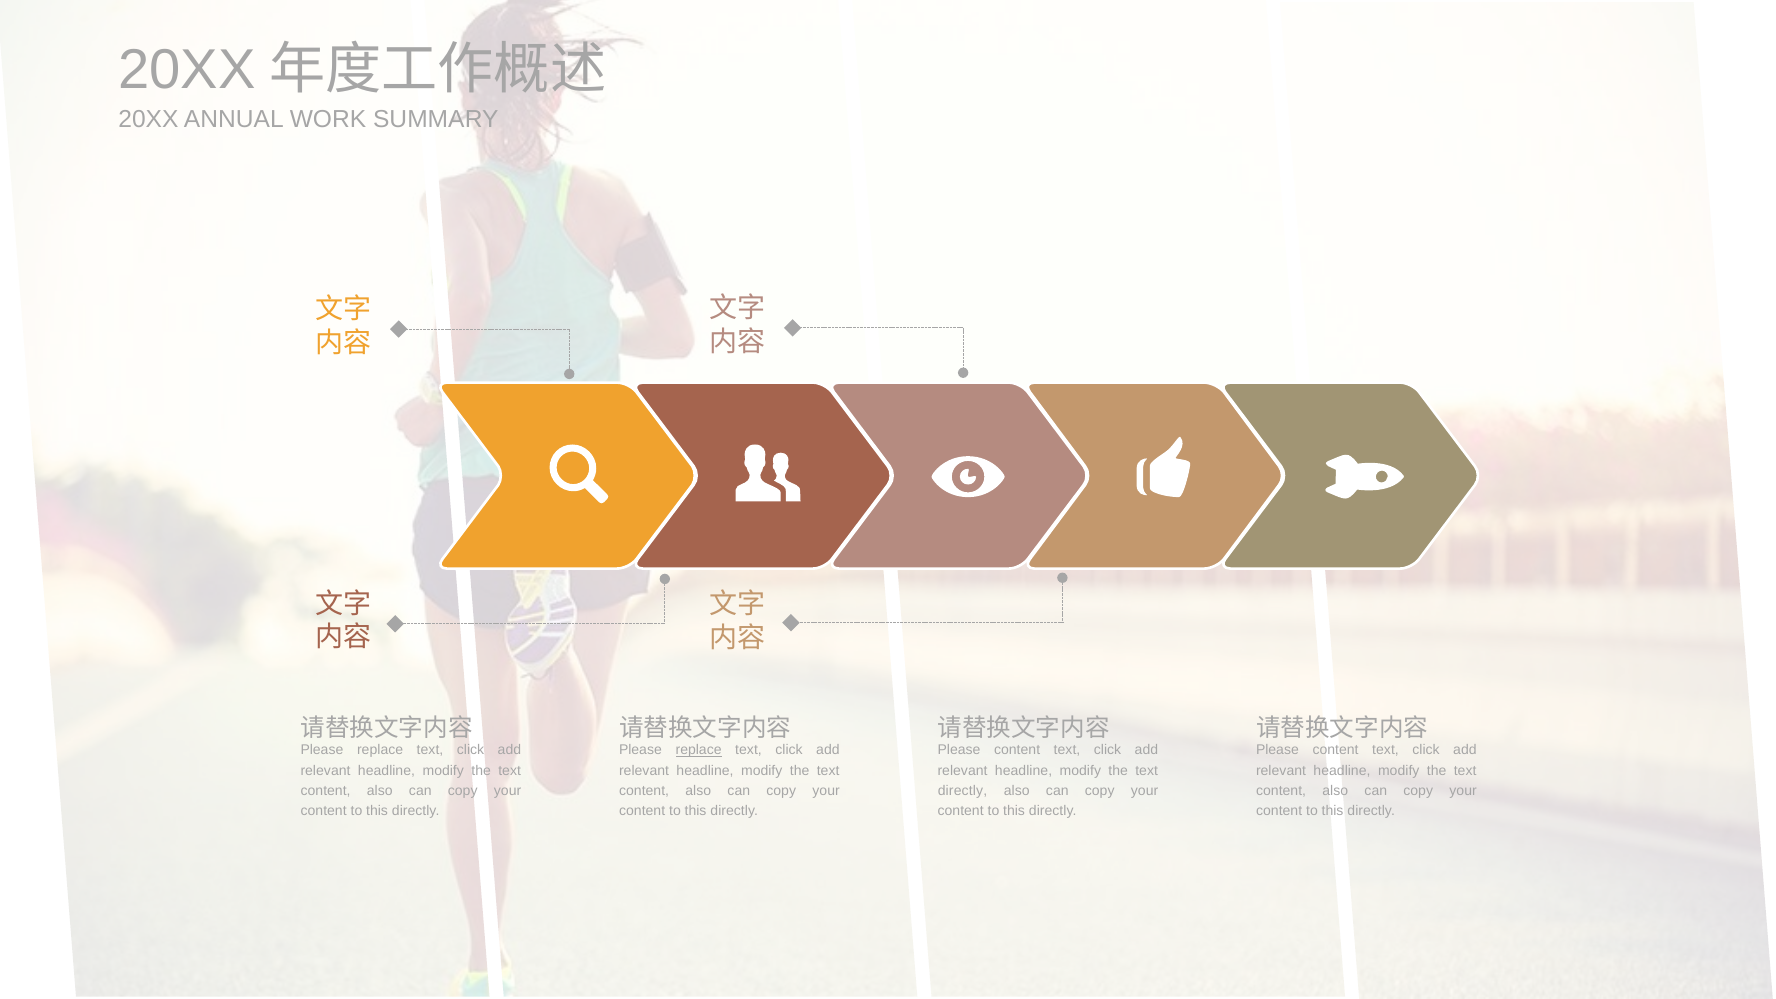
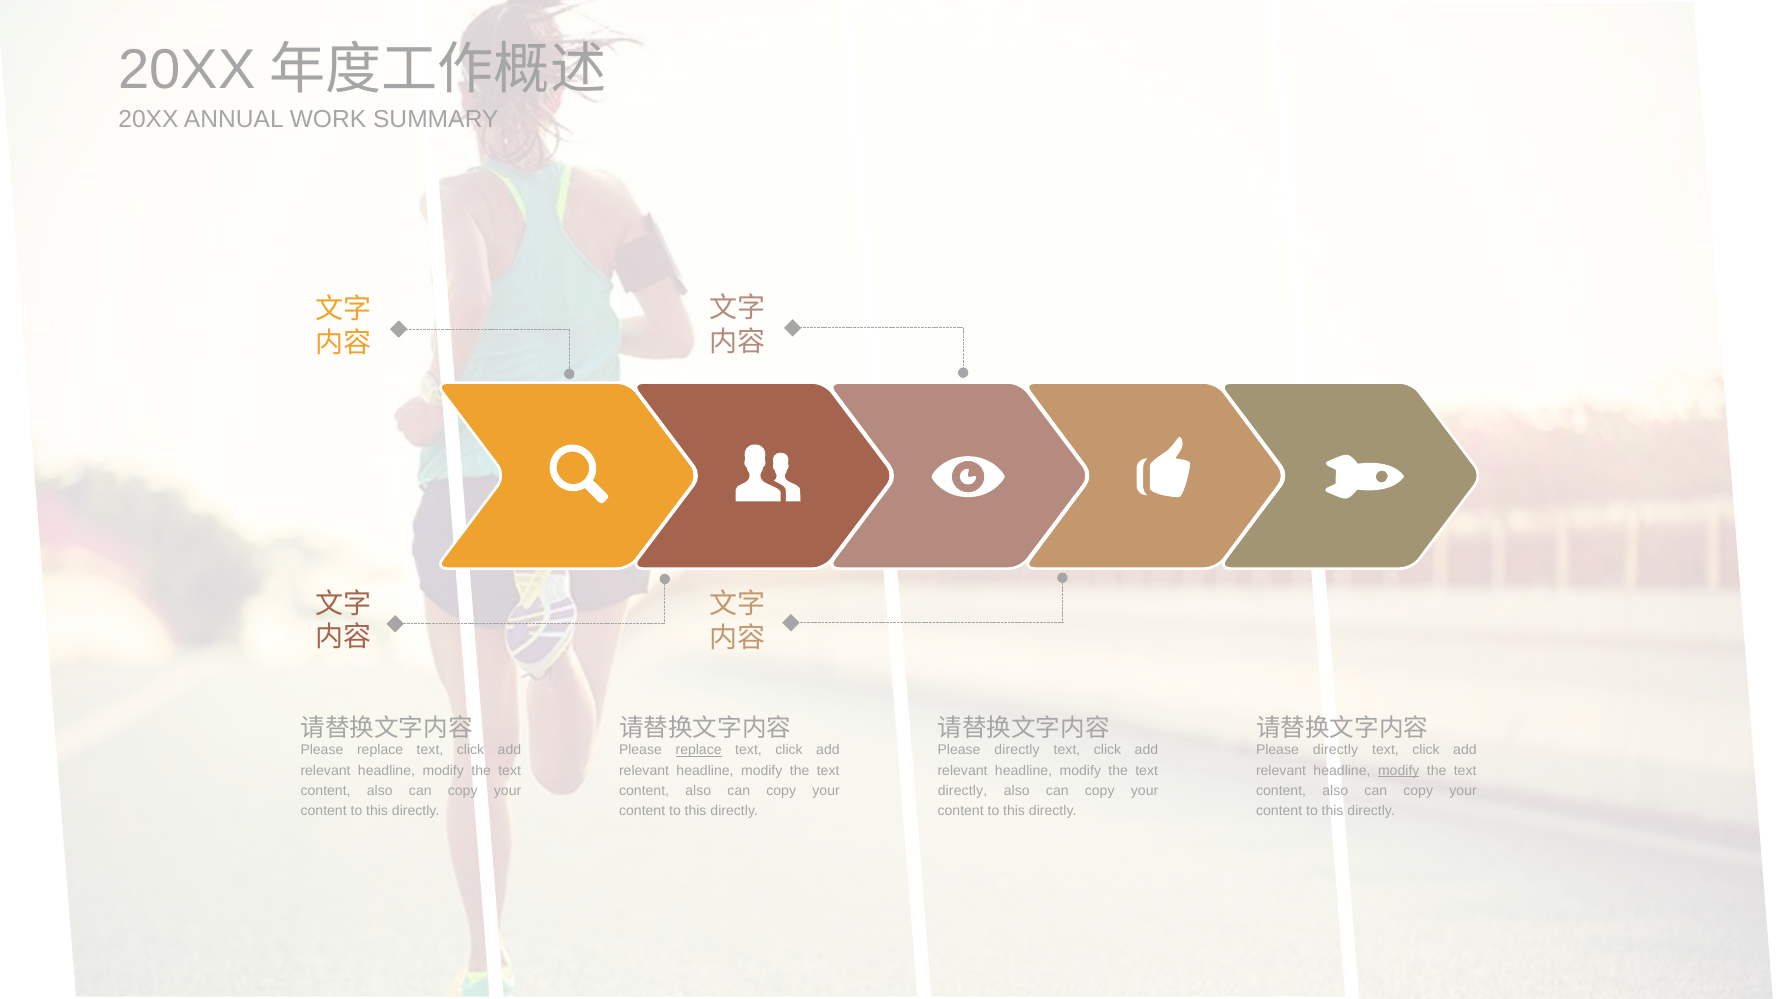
content: content -> directly (1017, 750)
content: content -> directly (1336, 750)
modify underline: none -> present (1399, 770)
